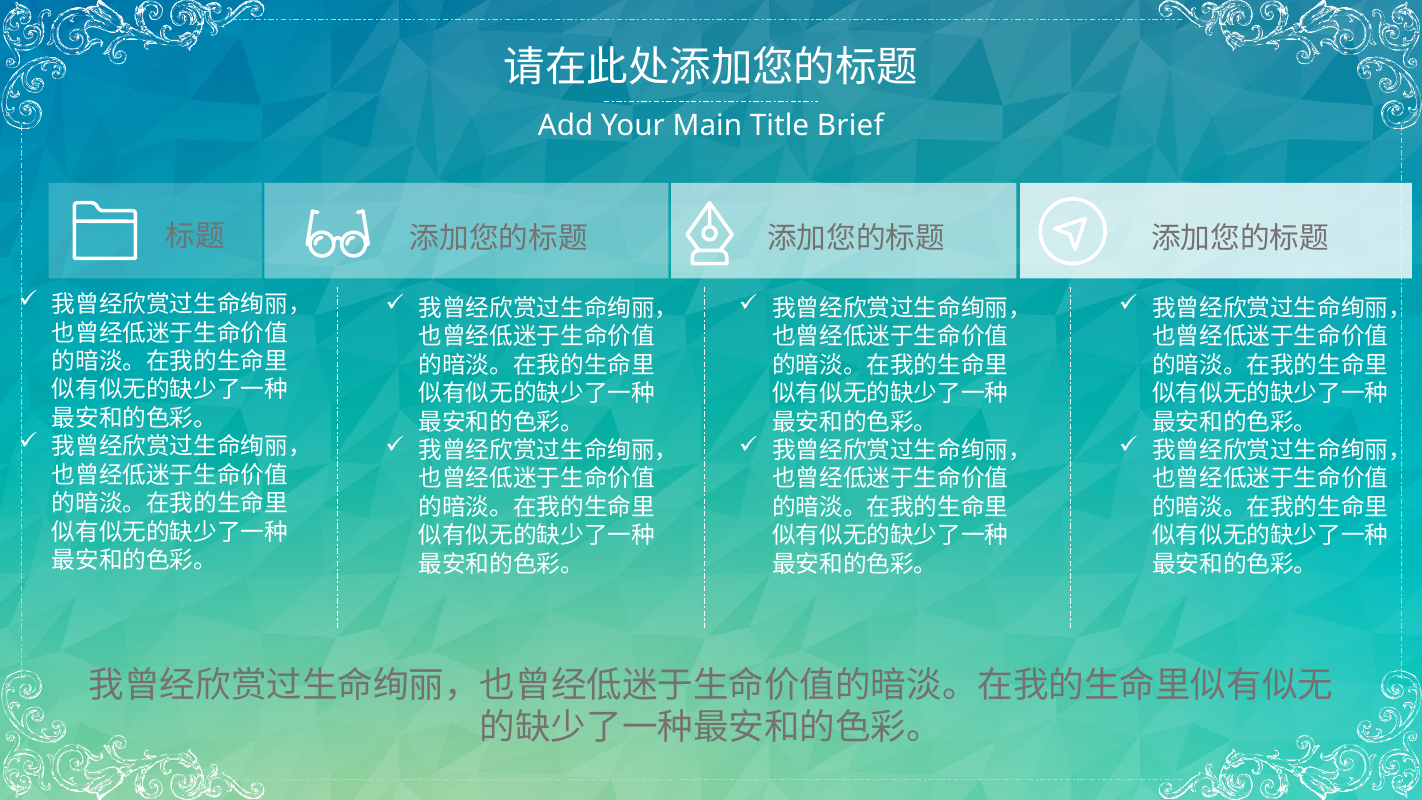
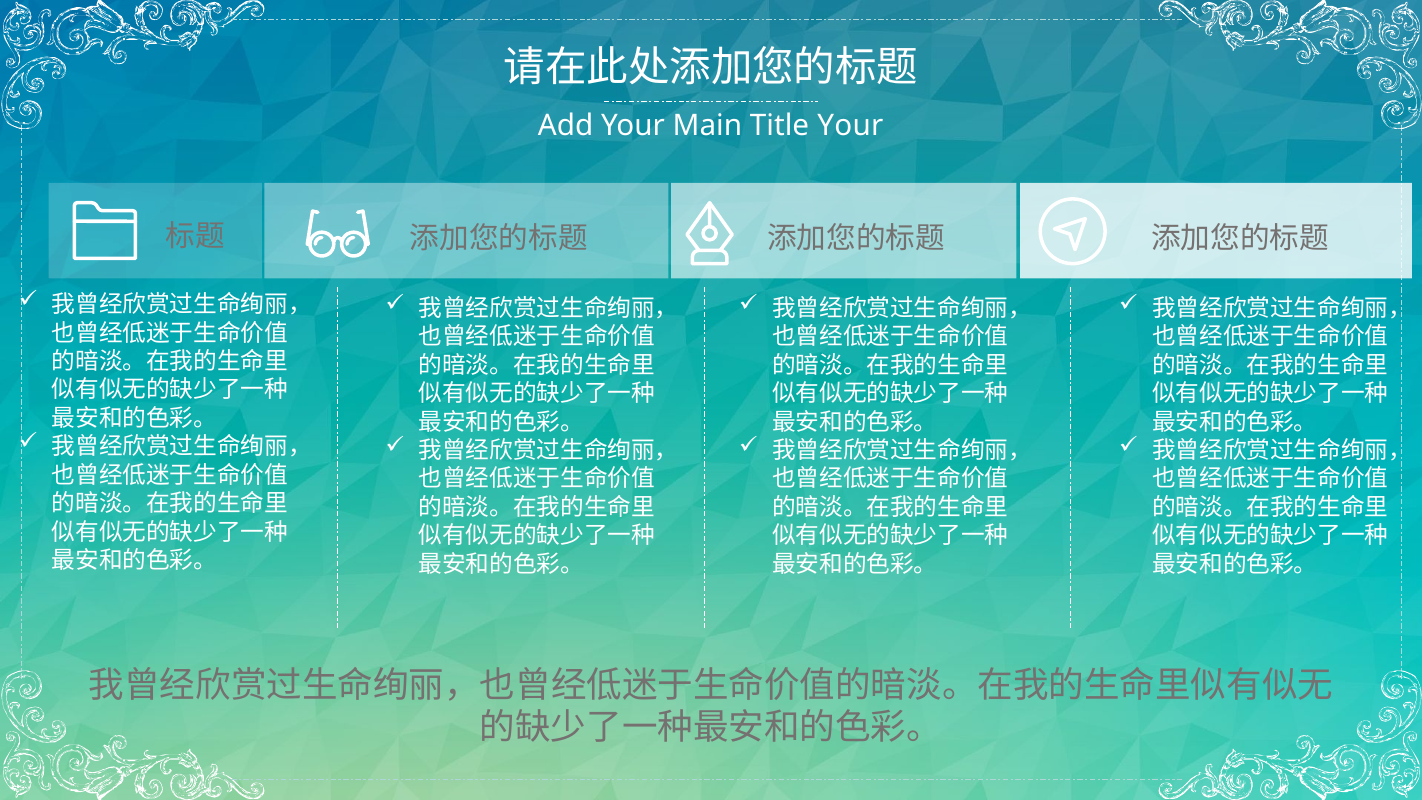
Title Brief: Brief -> Your (850, 125)
